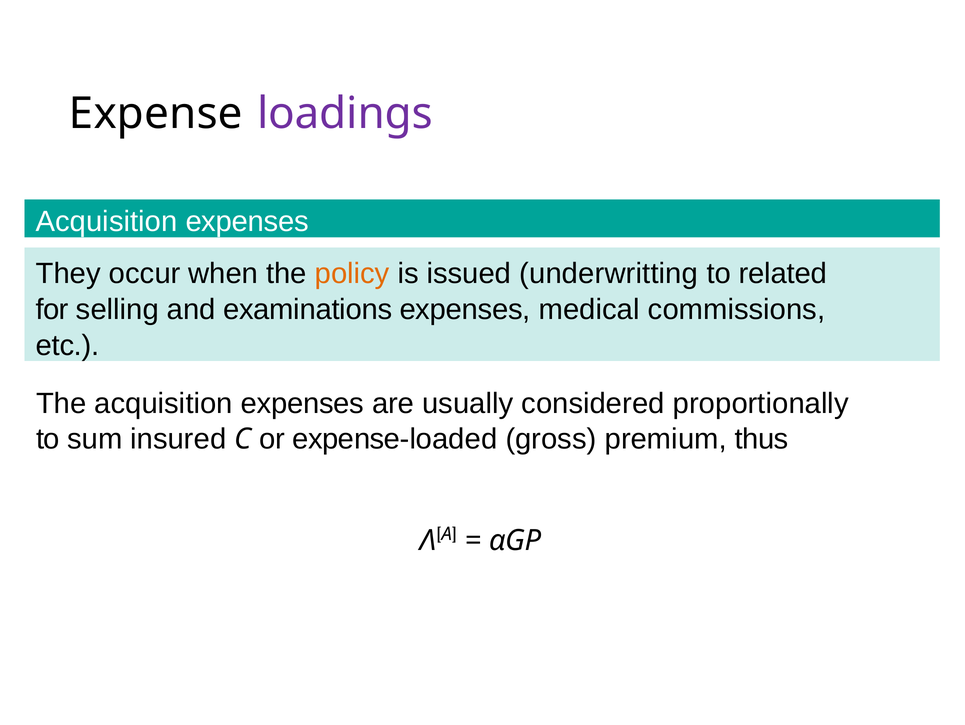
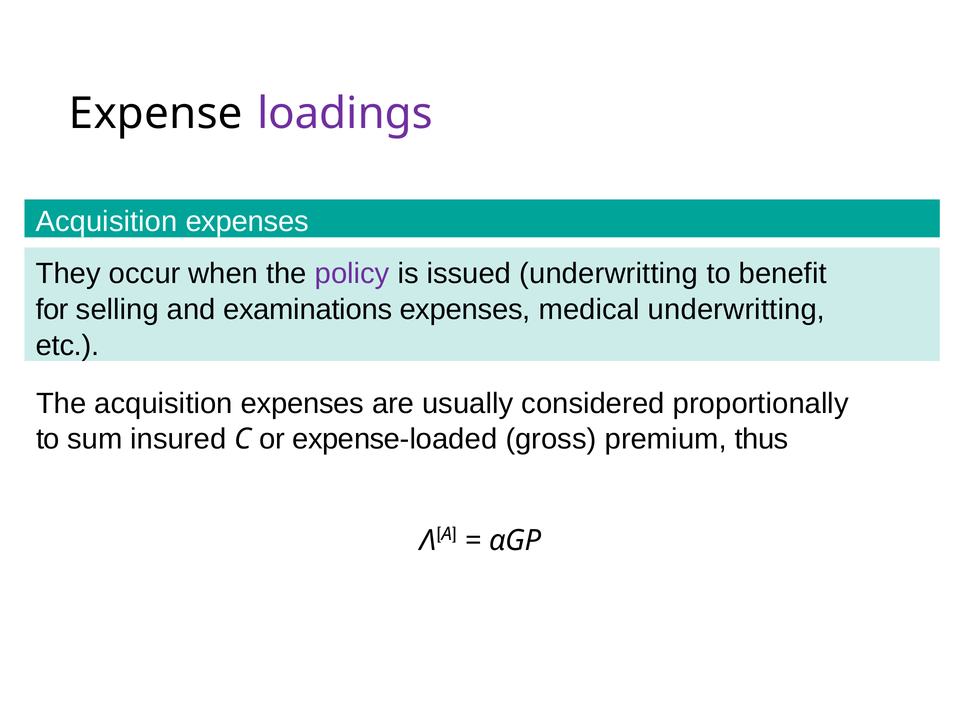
policy colour: orange -> purple (352, 274)
related: related -> benefit (783, 274)
medical commissions: commissions -> underwritting (736, 309)
